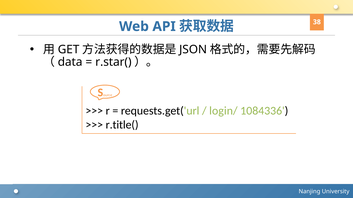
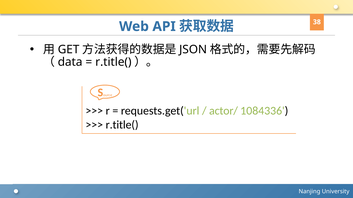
r.star(: r.star( -> r.title( (113, 62)
login/: login/ -> actor/ (224, 111)
